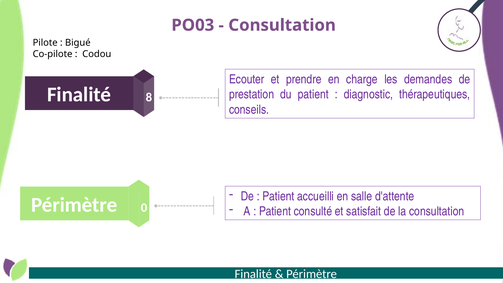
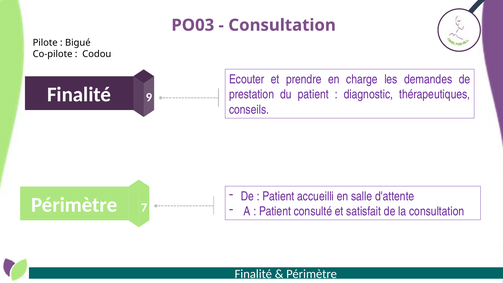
8: 8 -> 9 (149, 97)
0: 0 -> 7 (144, 208)
